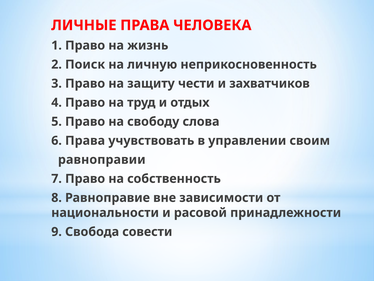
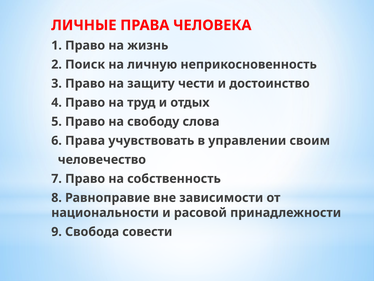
захватчиков: захватчиков -> достоинство (269, 83)
равноправии: равноправии -> человечество (102, 159)
